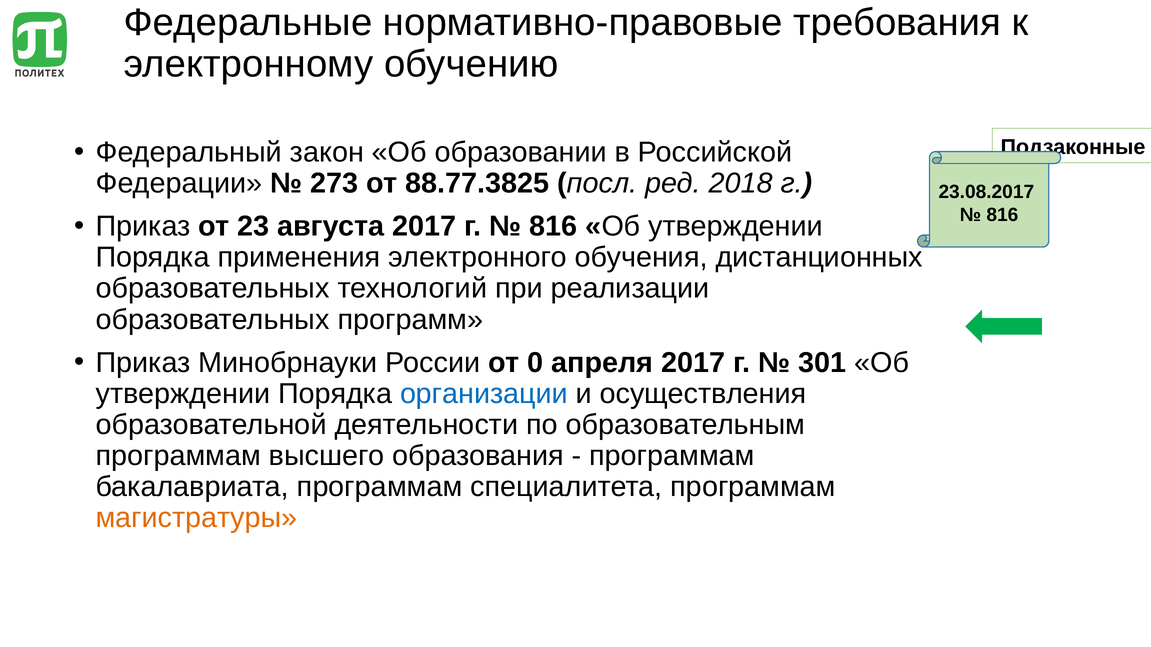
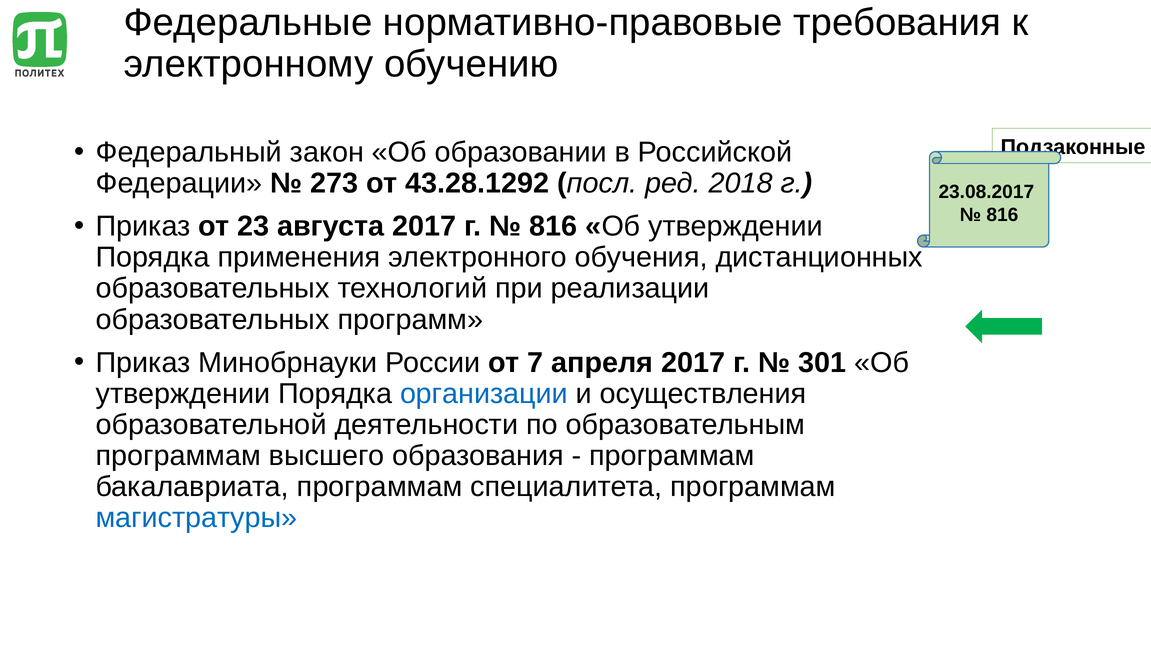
88.77.3825: 88.77.3825 -> 43.28.1292 (477, 183)
0: 0 -> 7 (535, 363)
магистратуры colour: orange -> blue (196, 518)
